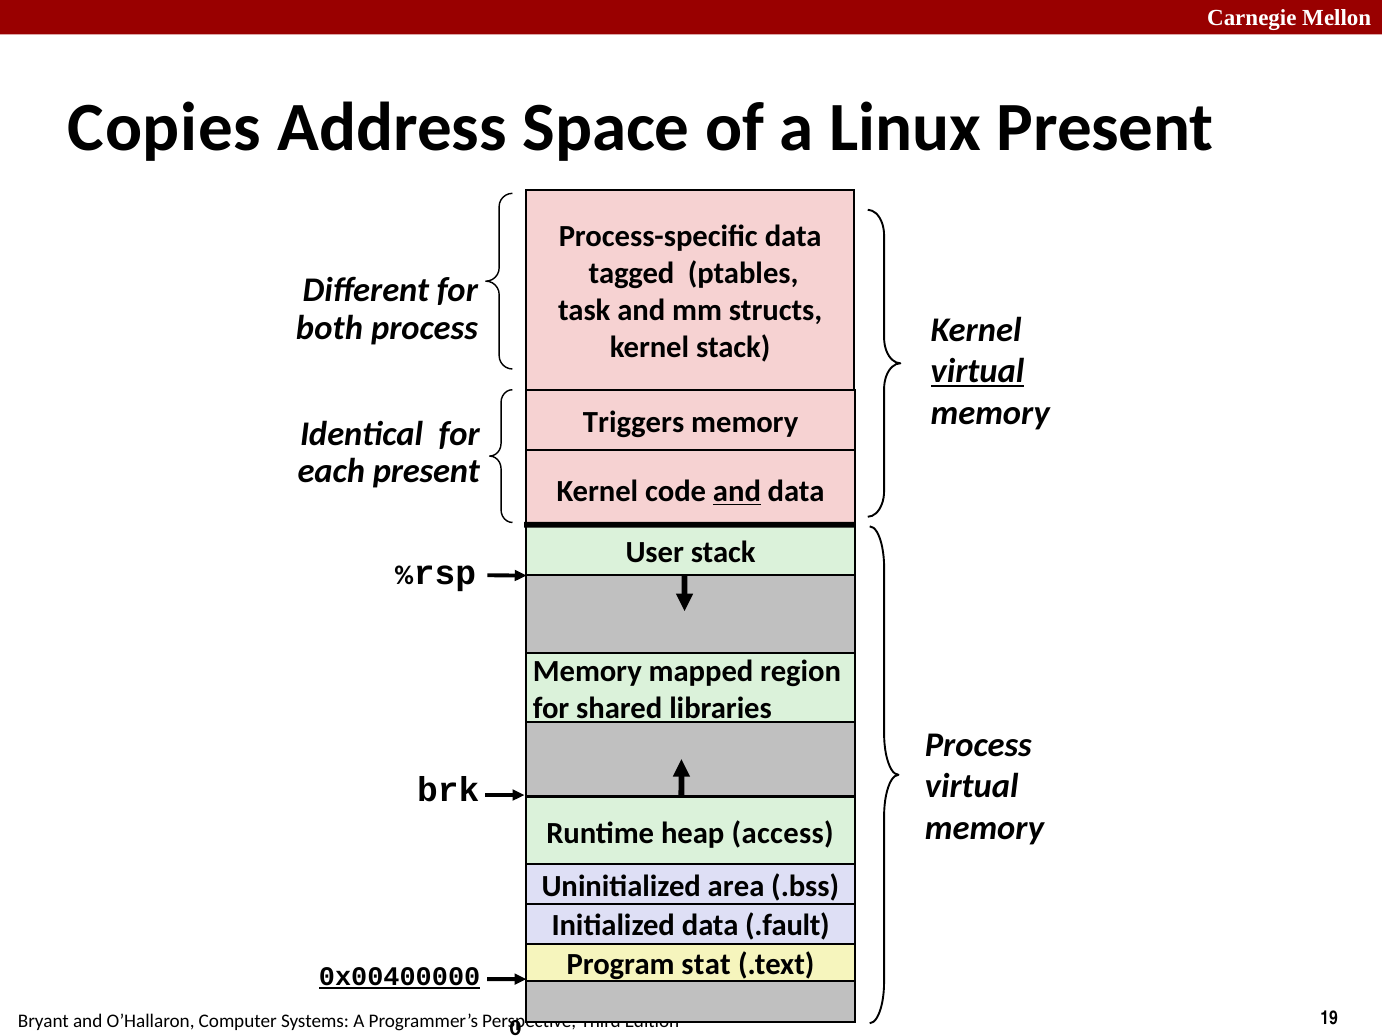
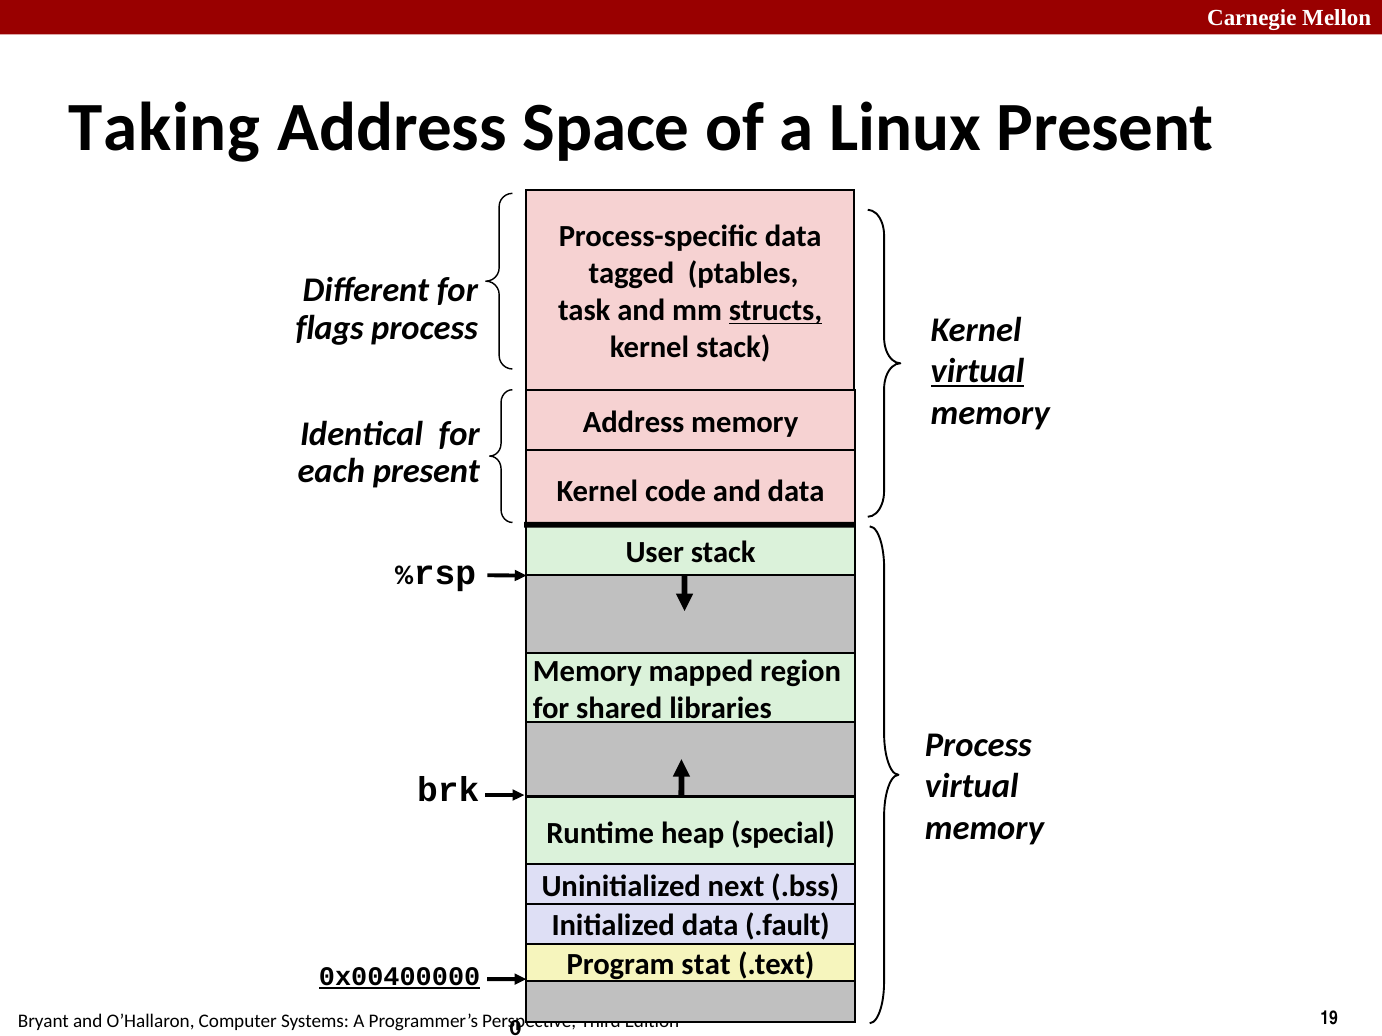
Copies: Copies -> Taking (165, 128)
structs underline: none -> present (775, 310)
both: both -> flags (330, 328)
Triggers: Triggers -> Address (634, 422)
and underline: present -> none (737, 492)
access: access -> special (783, 833)
area: area -> next (736, 887)
